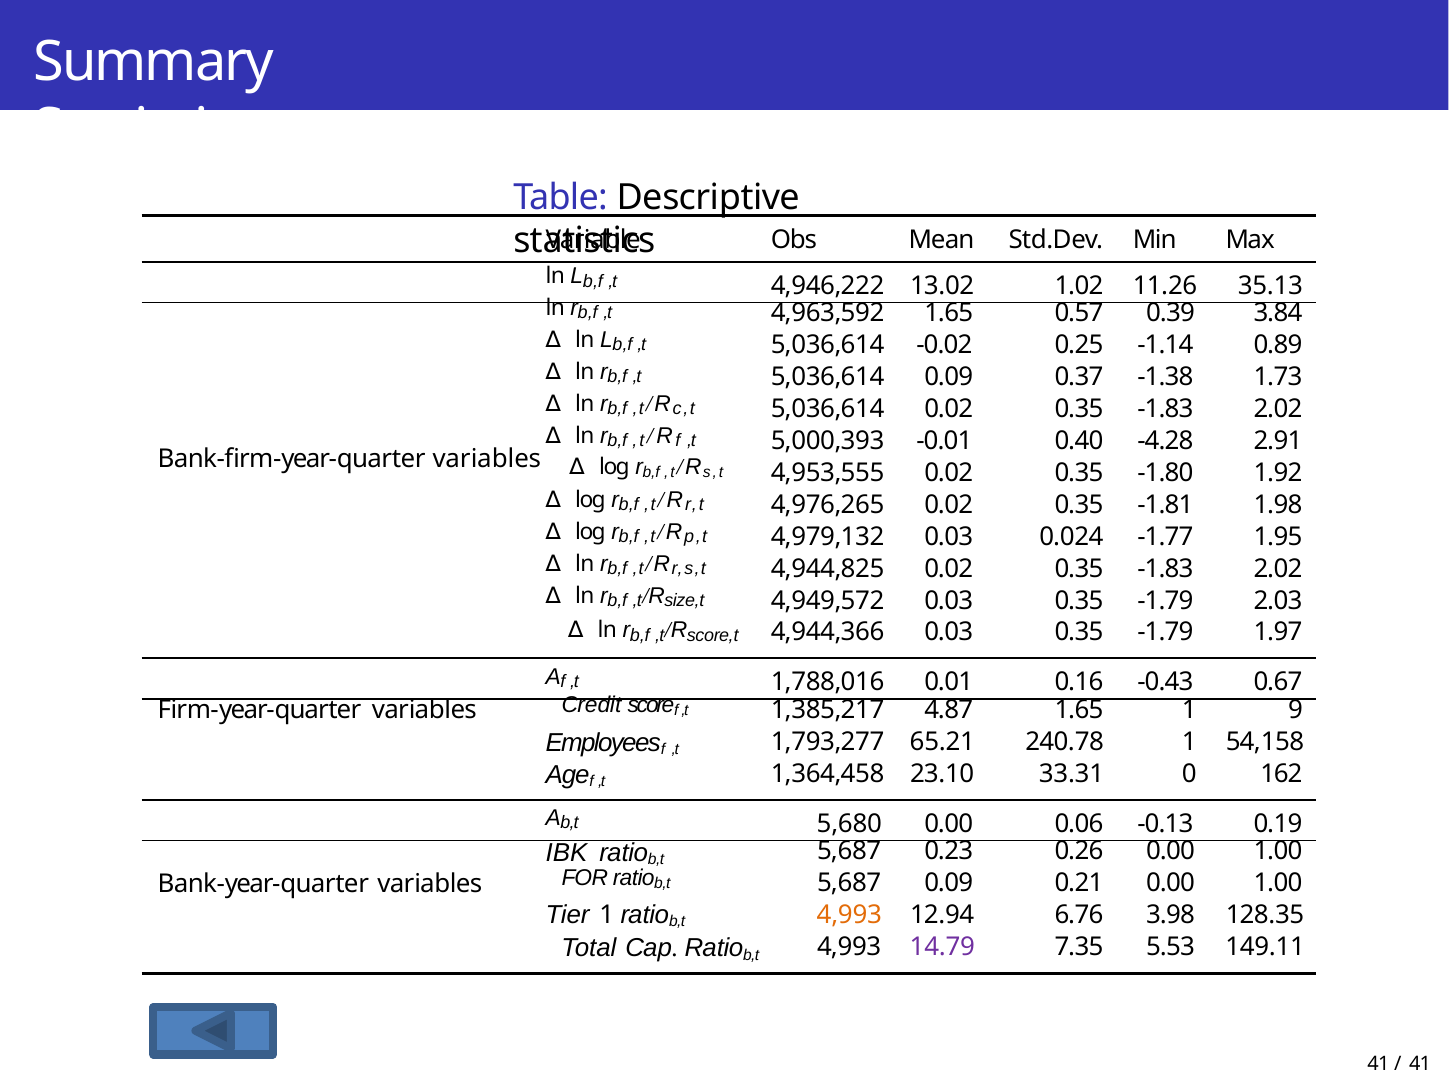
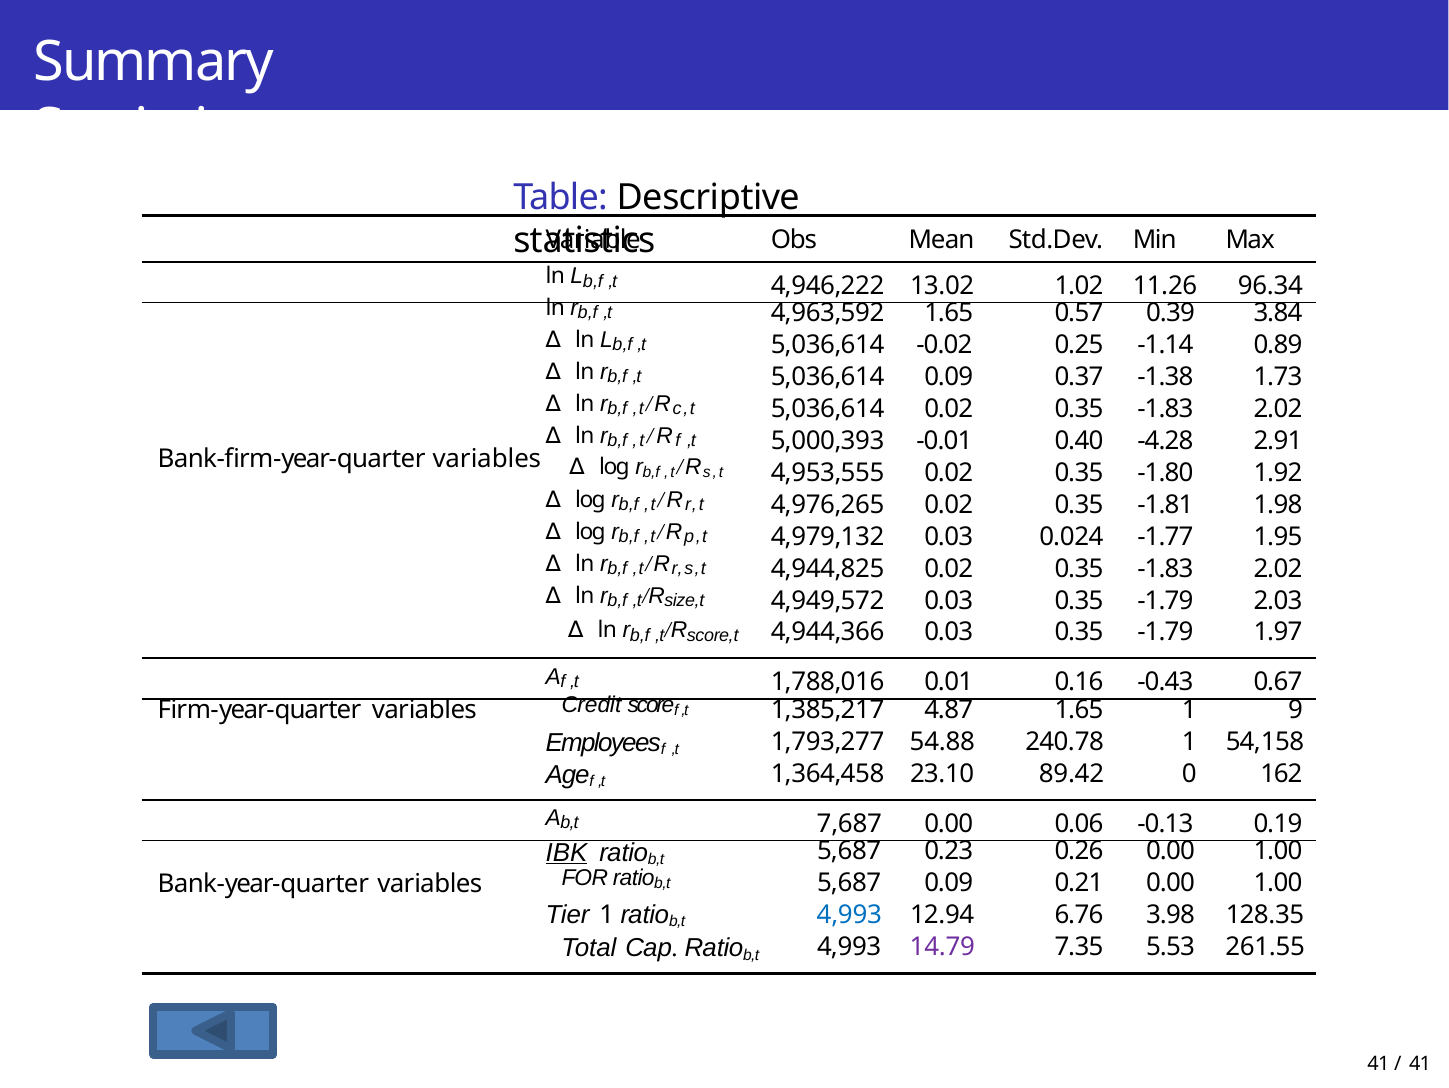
35.13: 35.13 -> 96.34 (1270, 286)
65.21: 65.21 -> 54.88 (942, 742)
33.31: 33.31 -> 89.42 (1072, 774)
5,680: 5,680 -> 7,687 (849, 824)
IBK underline: none -> present (566, 852)
4,993 colour: orange -> blue (849, 915)
149.11: 149.11 -> 261.55 (1265, 947)
